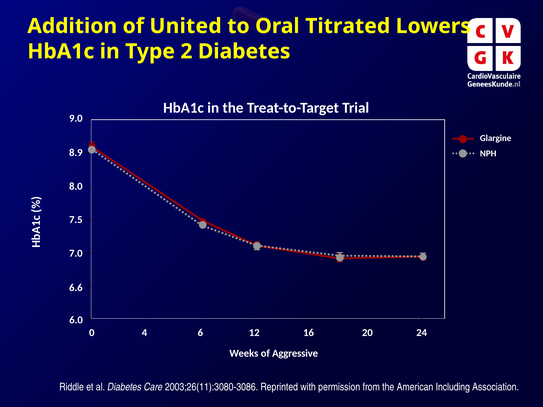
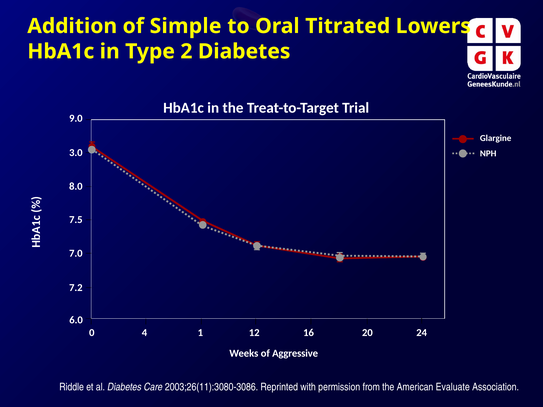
United: United -> Simple (186, 26)
8.9: 8.9 -> 3.0 (76, 153)
6.6: 6.6 -> 7.2 (76, 288)
4 6: 6 -> 1 (200, 333)
Including: Including -> Evaluate (453, 387)
